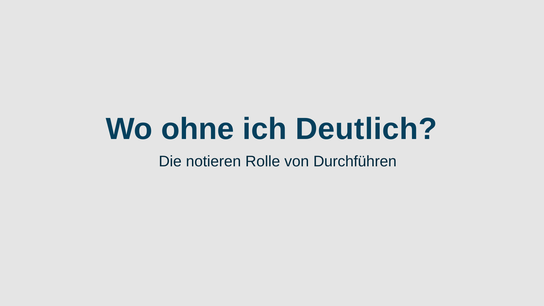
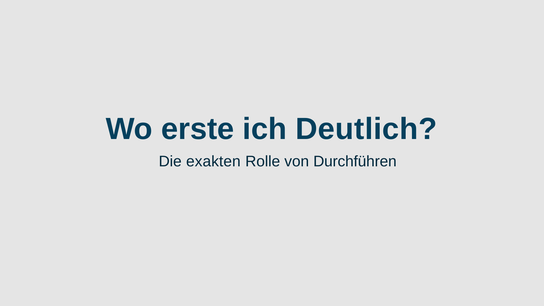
ohne: ohne -> erste (198, 129)
notieren: notieren -> exakten (213, 161)
